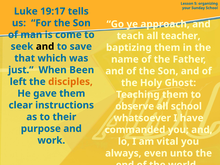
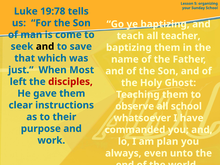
19:17: 19:17 -> 19:78 (53, 11)
ye approach: approach -> baptizing (165, 24)
Been: Been -> Most (82, 70)
disciples colour: orange -> red (70, 82)
vital: vital -> plan (167, 141)
